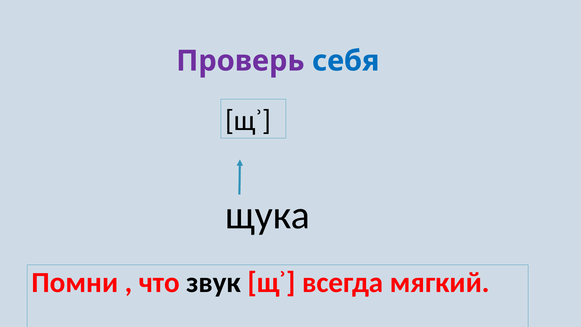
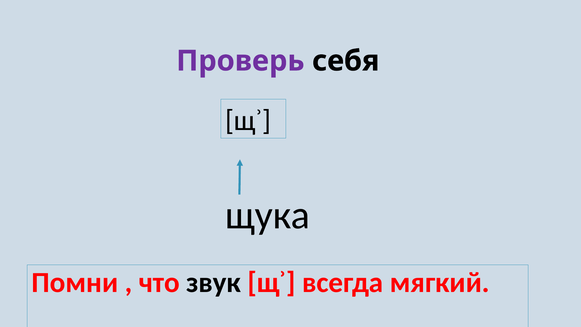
себя colour: blue -> black (346, 61)
